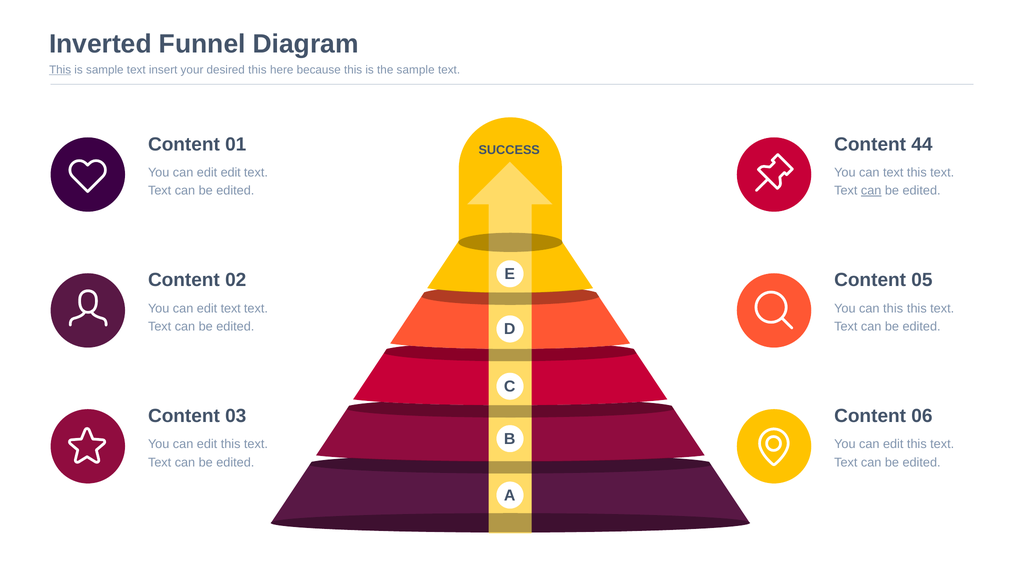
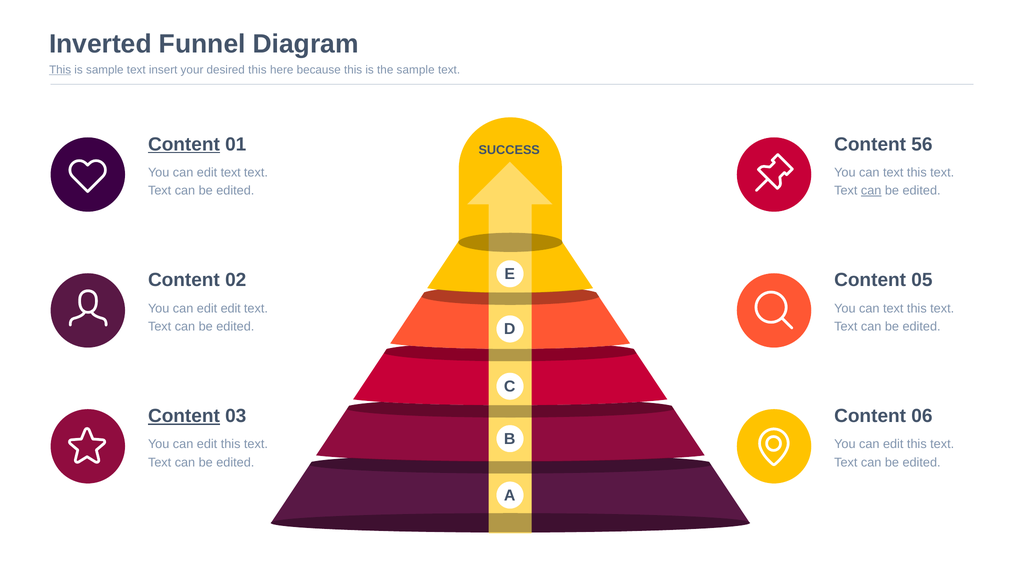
Content underline: none -> present (184, 144)
44: 44 -> 56 (922, 144)
can edit edit: edit -> text (231, 173)
can edit text: text -> edit (231, 309)
this: this -> text (893, 309)
Content underline: none -> present (184, 416)
